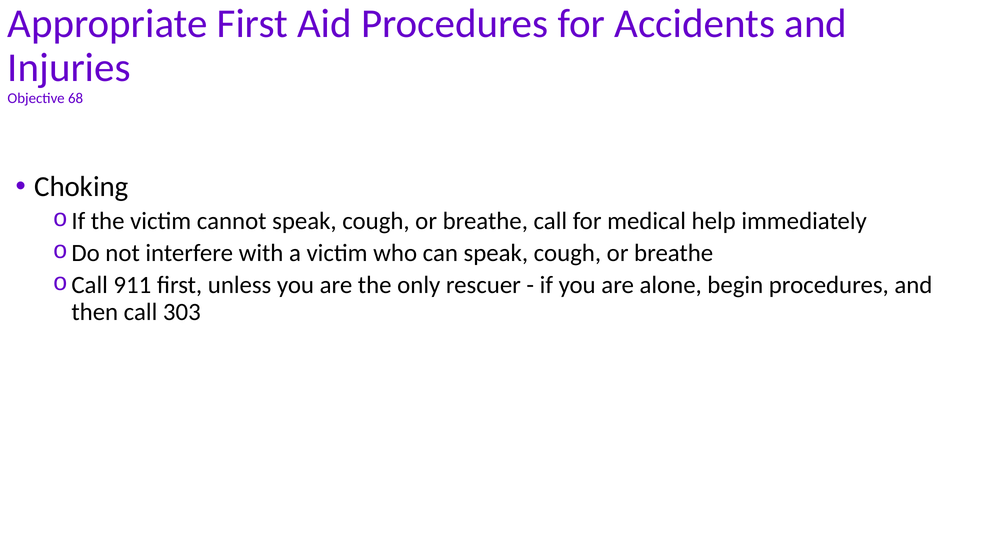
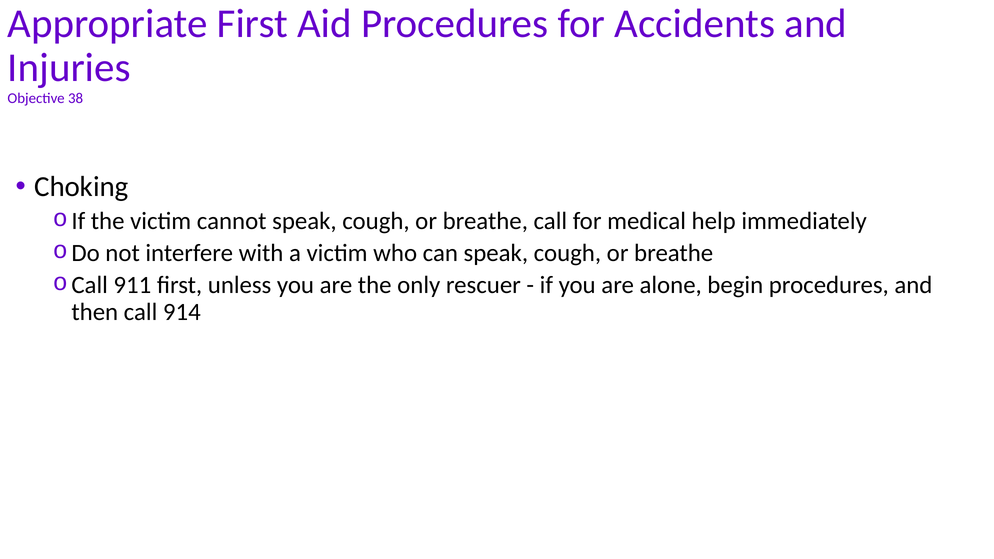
68: 68 -> 38 (76, 98)
303: 303 -> 914 (182, 312)
